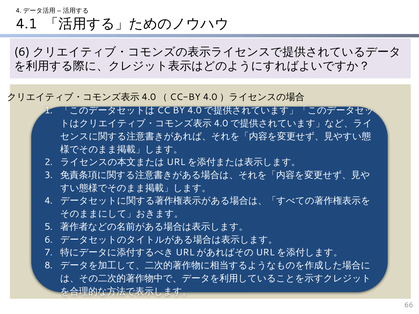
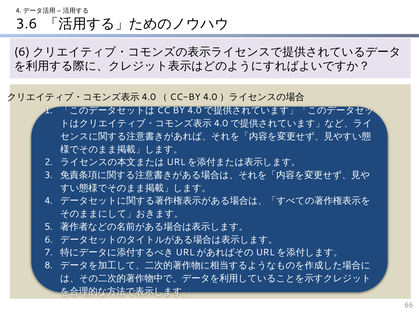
4.1: 4.1 -> 3.6 (27, 24)
